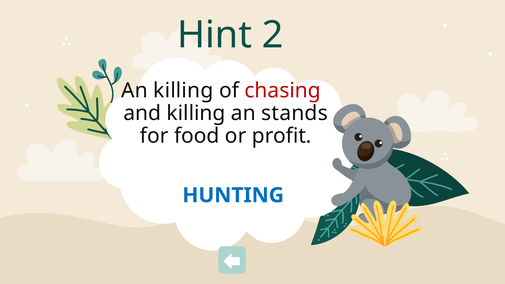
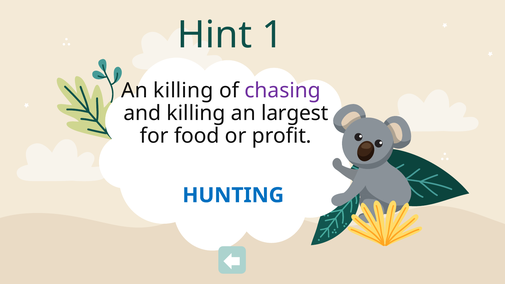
2: 2 -> 1 (273, 35)
chasing colour: red -> purple (283, 91)
stands: stands -> largest (295, 113)
